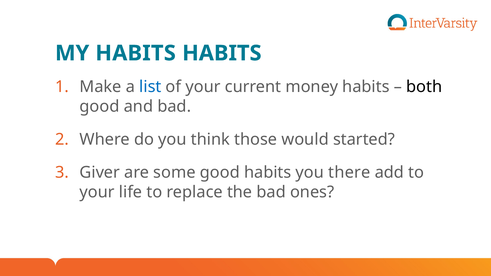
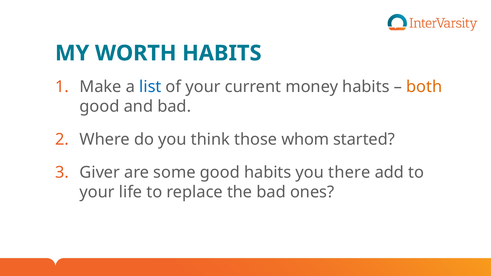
MY HABITS: HABITS -> WORTH (136, 53)
both colour: black -> orange (424, 87)
would: would -> whom (305, 140)
